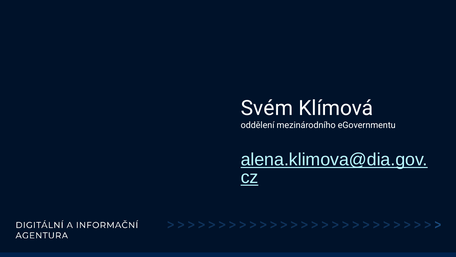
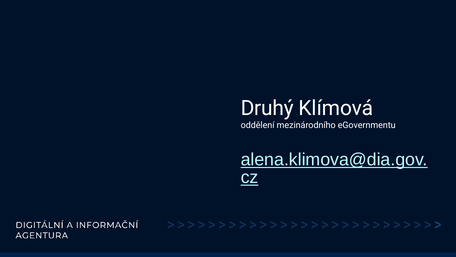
Svém: Svém -> Druhý (267, 108)
